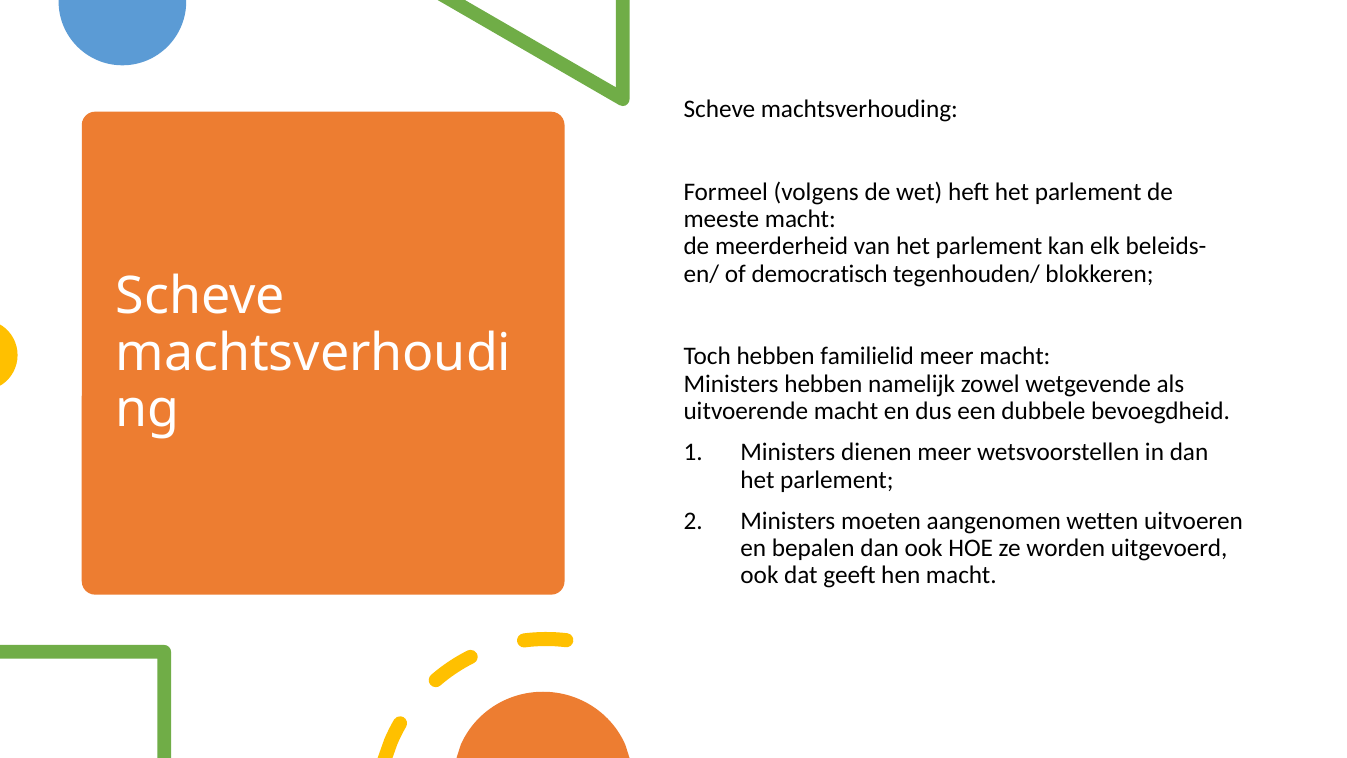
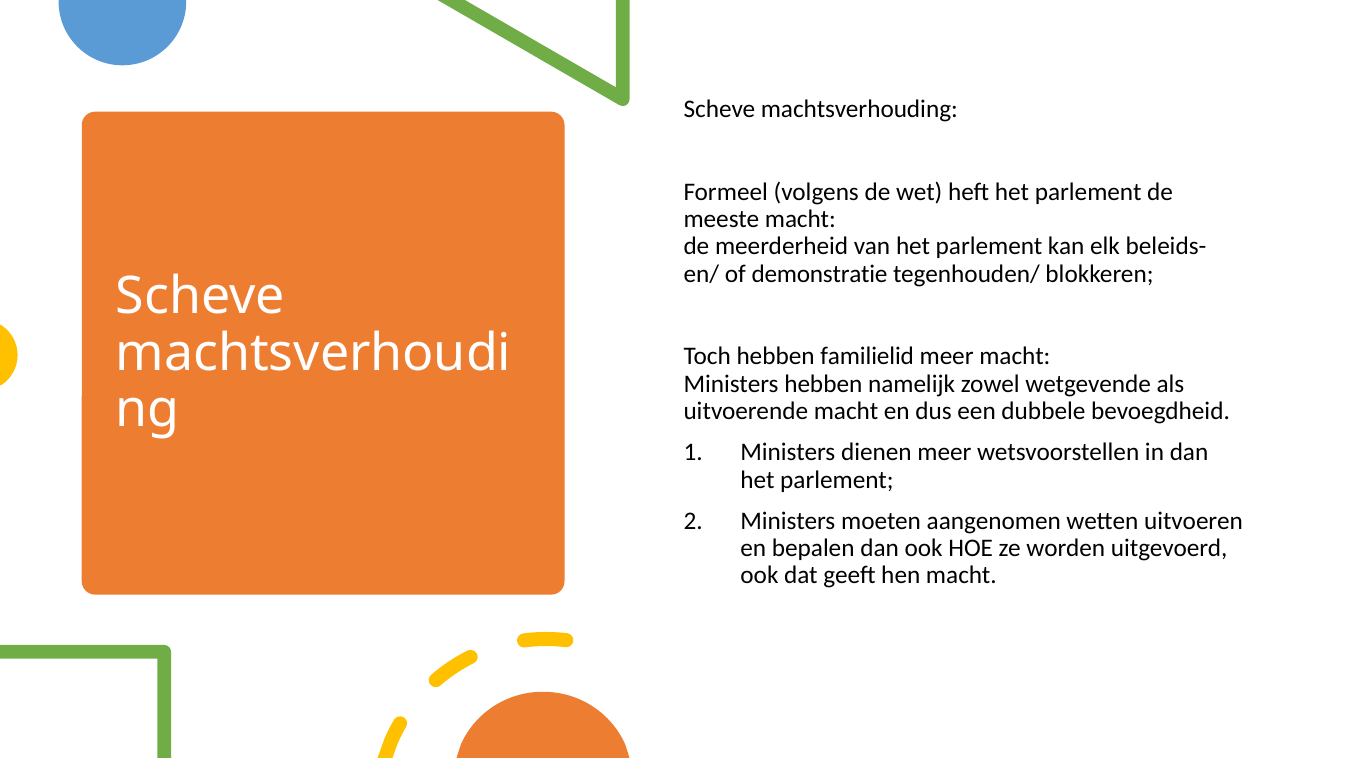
democratisch: democratisch -> demonstratie (820, 274)
